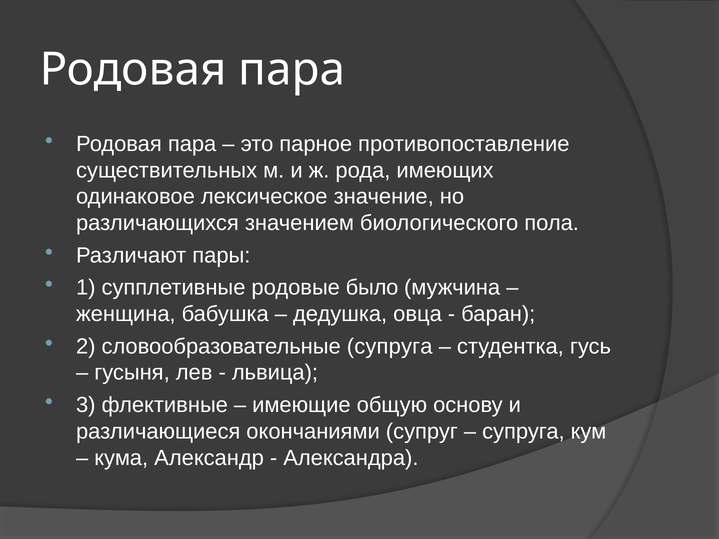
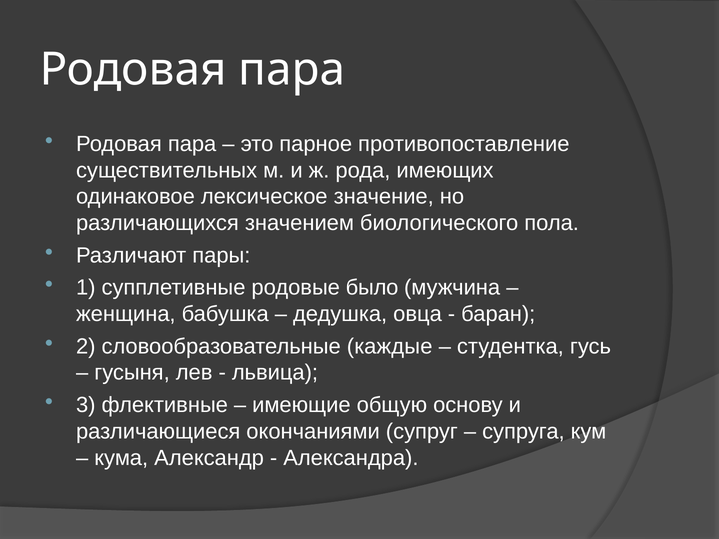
словообразовательные супруга: супруга -> каждые (390, 347)
